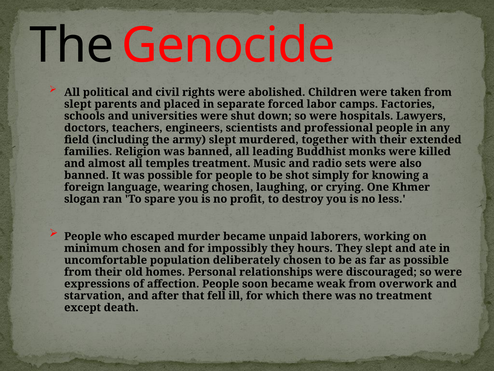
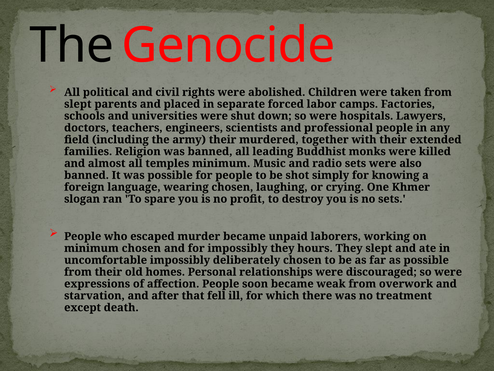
army slept: slept -> their (223, 139)
temples treatment: treatment -> minimum (221, 163)
no less: less -> sets (392, 199)
uncomfortable population: population -> impossibly (180, 260)
